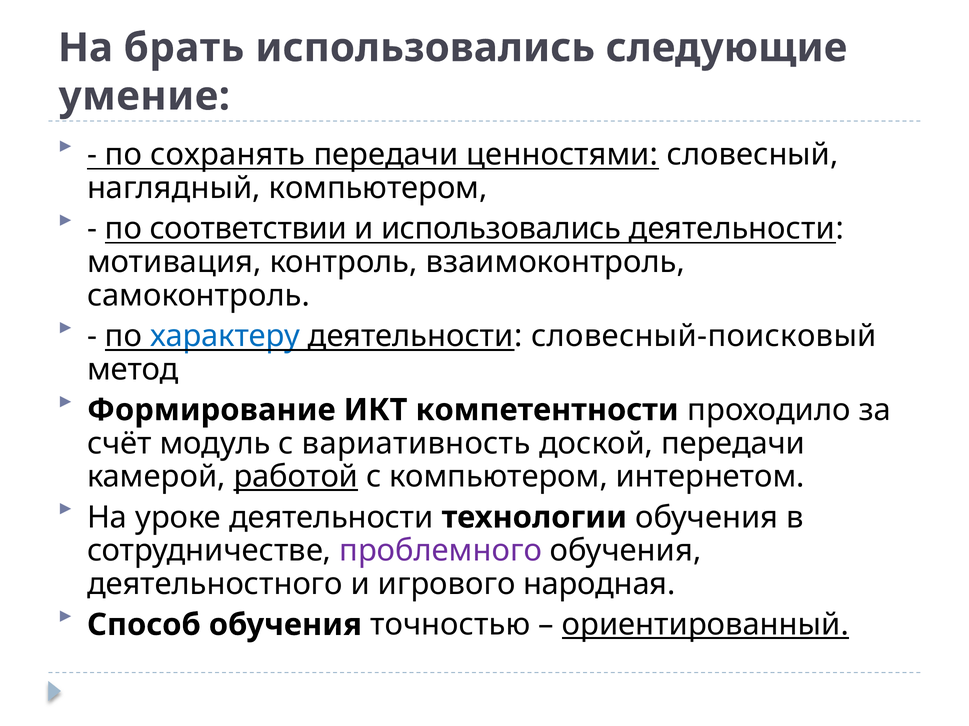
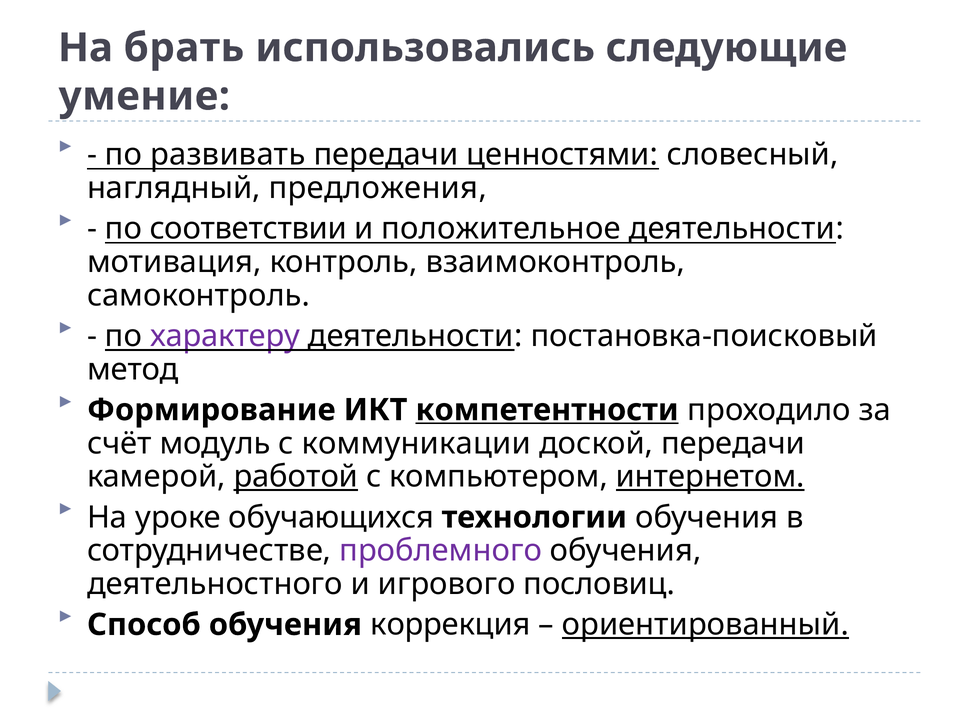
сохранять: сохранять -> развивать (228, 155)
наглядный компьютером: компьютером -> предложения (378, 188)
и использовались: использовались -> положительное (501, 229)
характеру colour: blue -> purple (225, 336)
словесный-поисковый: словесный-поисковый -> постановка-поисковый (704, 336)
компетентности underline: none -> present (547, 410)
вариативность: вариативность -> коммуникации (416, 444)
интернетом underline: none -> present (710, 477)
уроке деятельности: деятельности -> обучающихся (331, 518)
народная: народная -> пословиц (599, 585)
точностью: точностью -> коррекция (450, 625)
